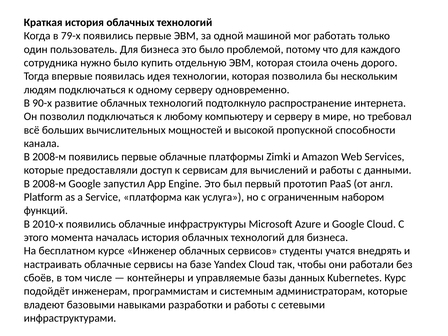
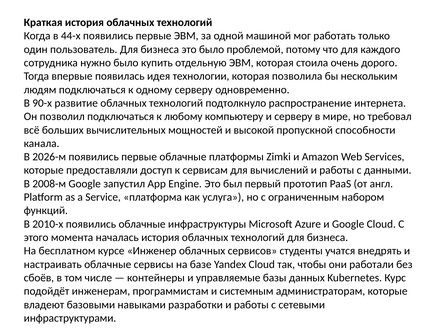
79-х: 79-х -> 44-х (71, 36)
2008-м: 2008-м -> 2026-м (49, 157)
